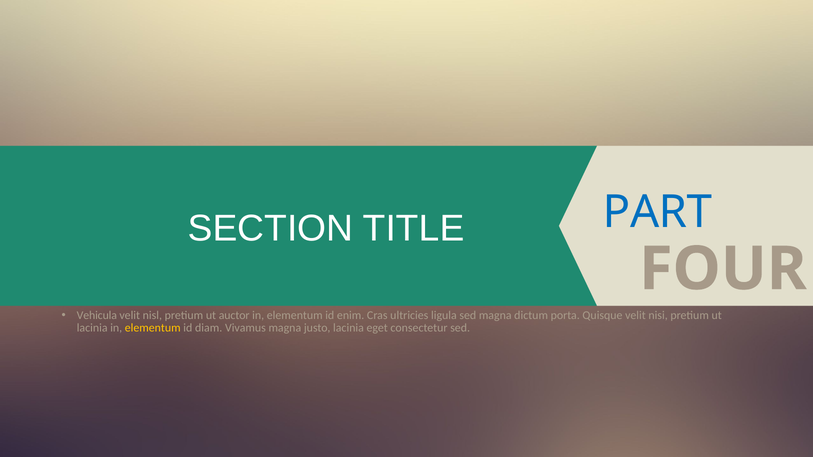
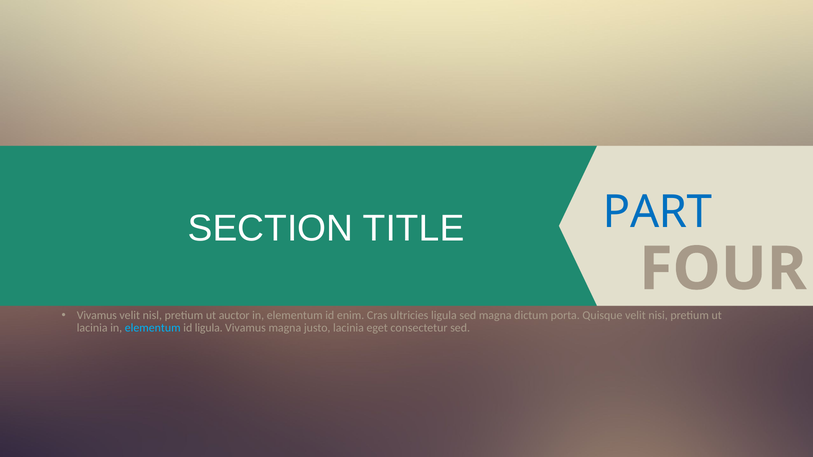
Vehicula: Vehicula -> Vivamus (97, 315)
elementum colour: yellow -> light blue (153, 328)
id diam: diam -> ligula (209, 328)
